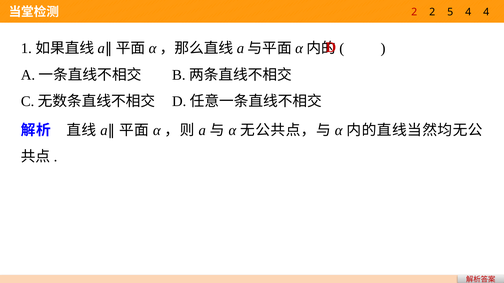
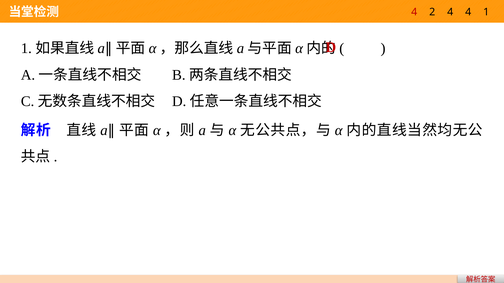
2: 2 -> 4 (414, 12)
2 5: 5 -> 4 (450, 12)
4 4: 4 -> 1 (486, 12)
